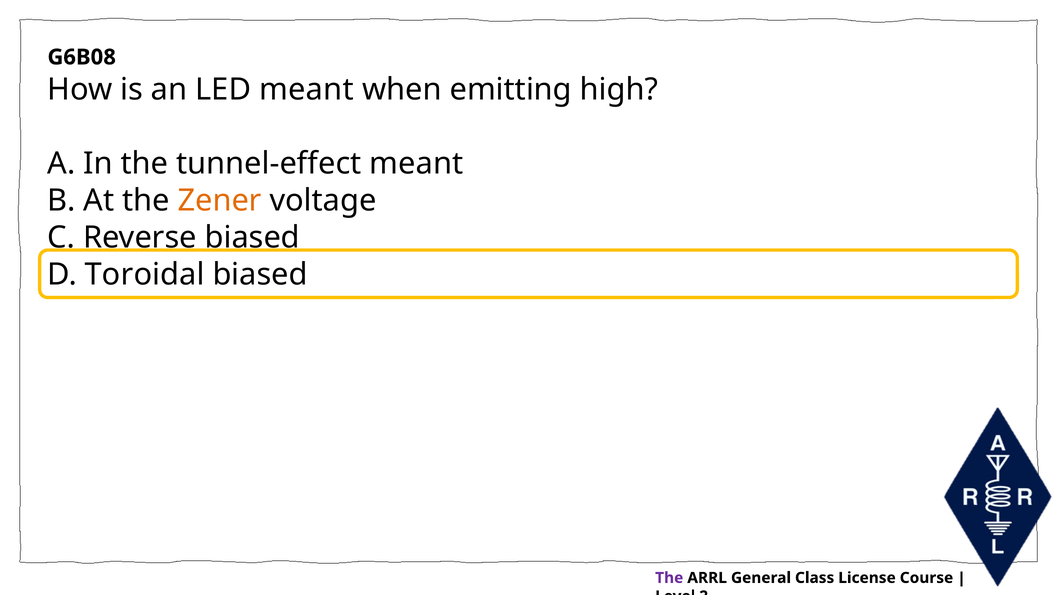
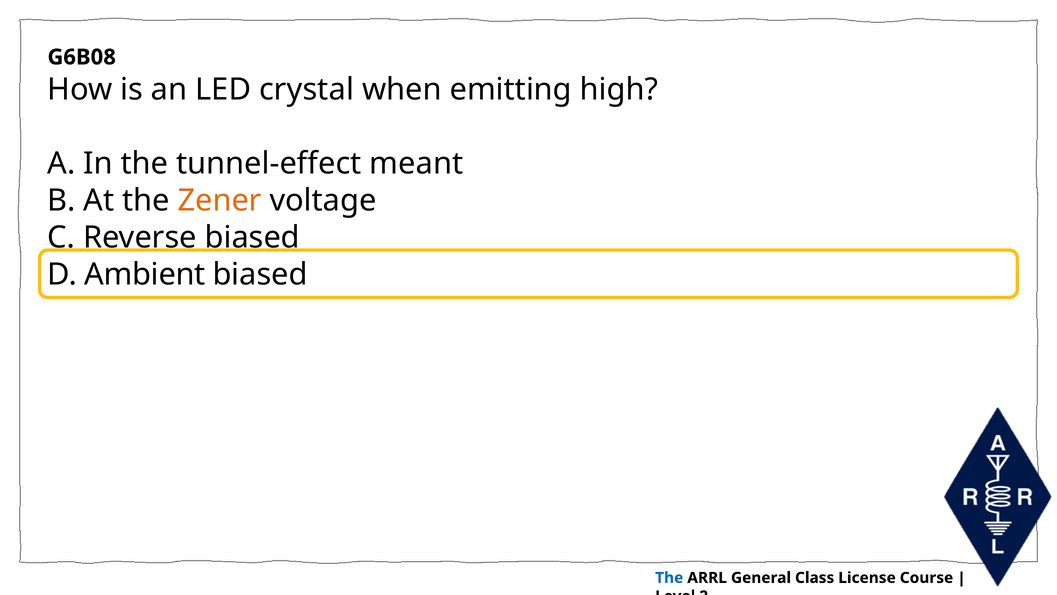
LED meant: meant -> crystal (307, 89)
Toroidal: Toroidal -> Ambient (145, 275)
The colour: purple -> blue (669, 577)
